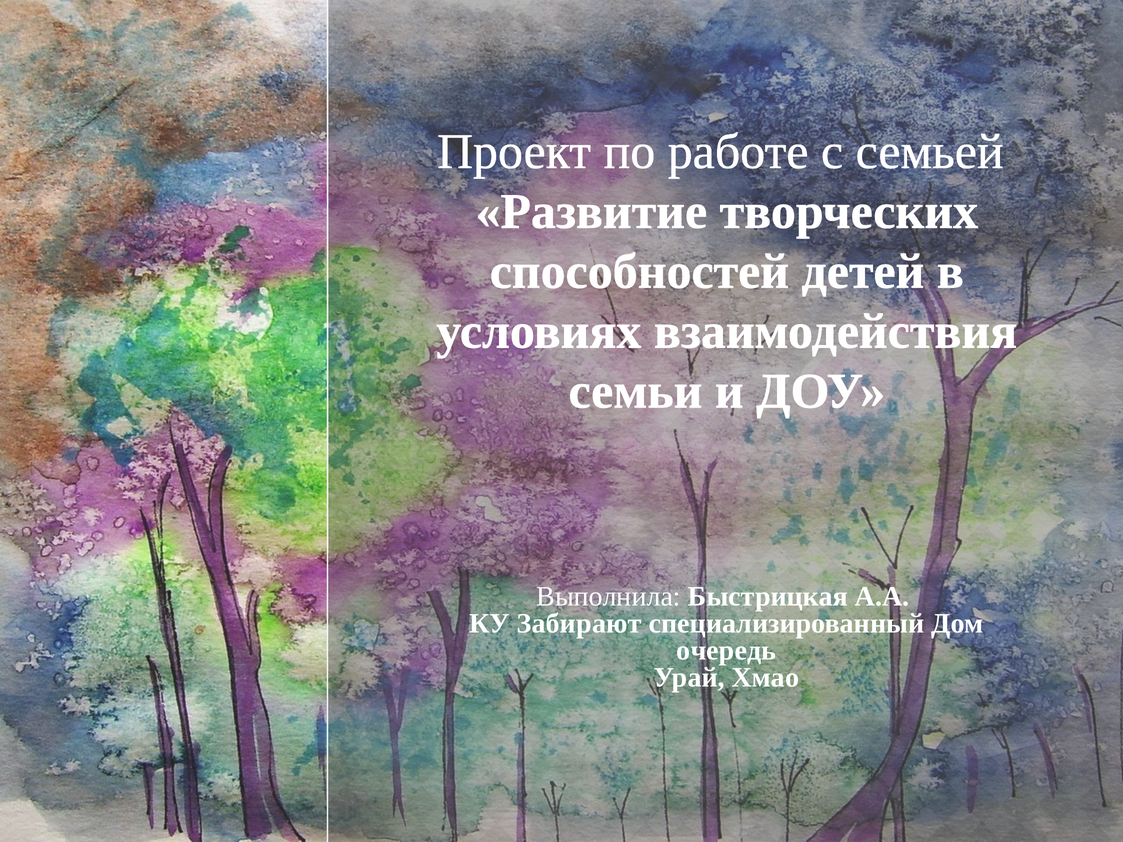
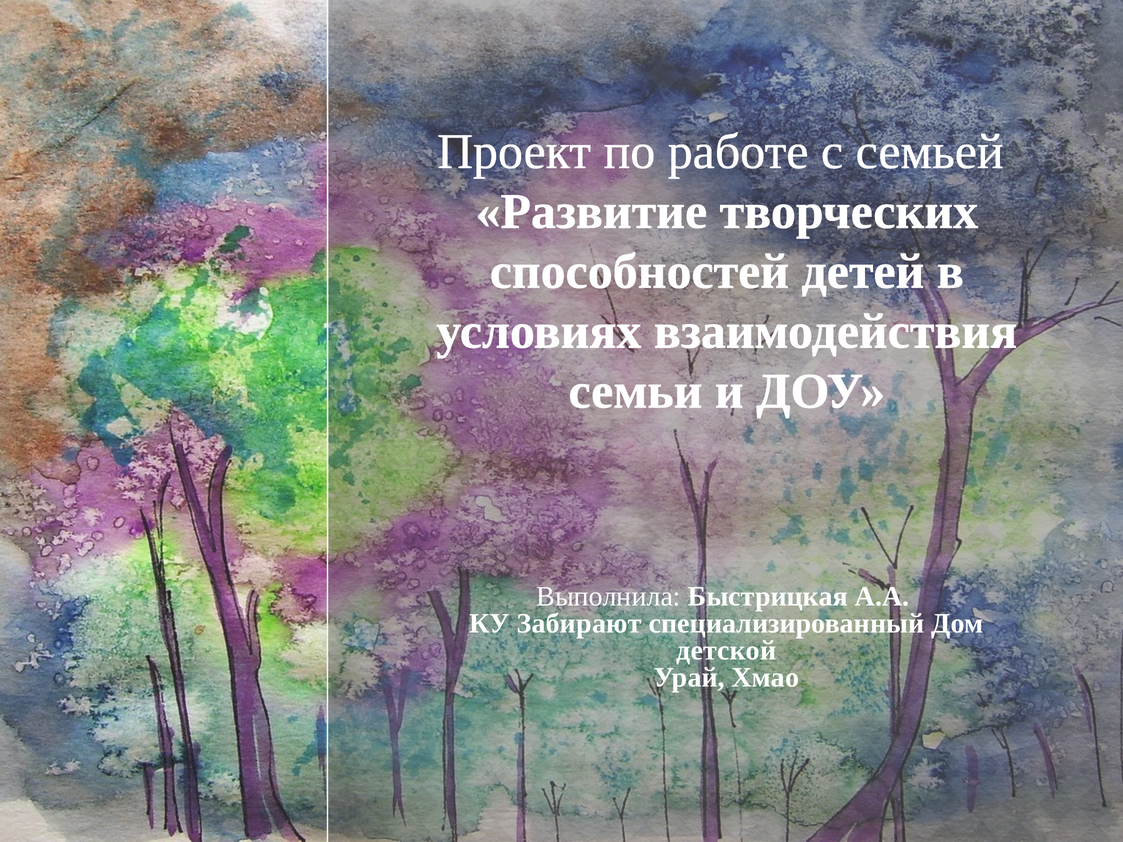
очередь: очередь -> детской (726, 651)
